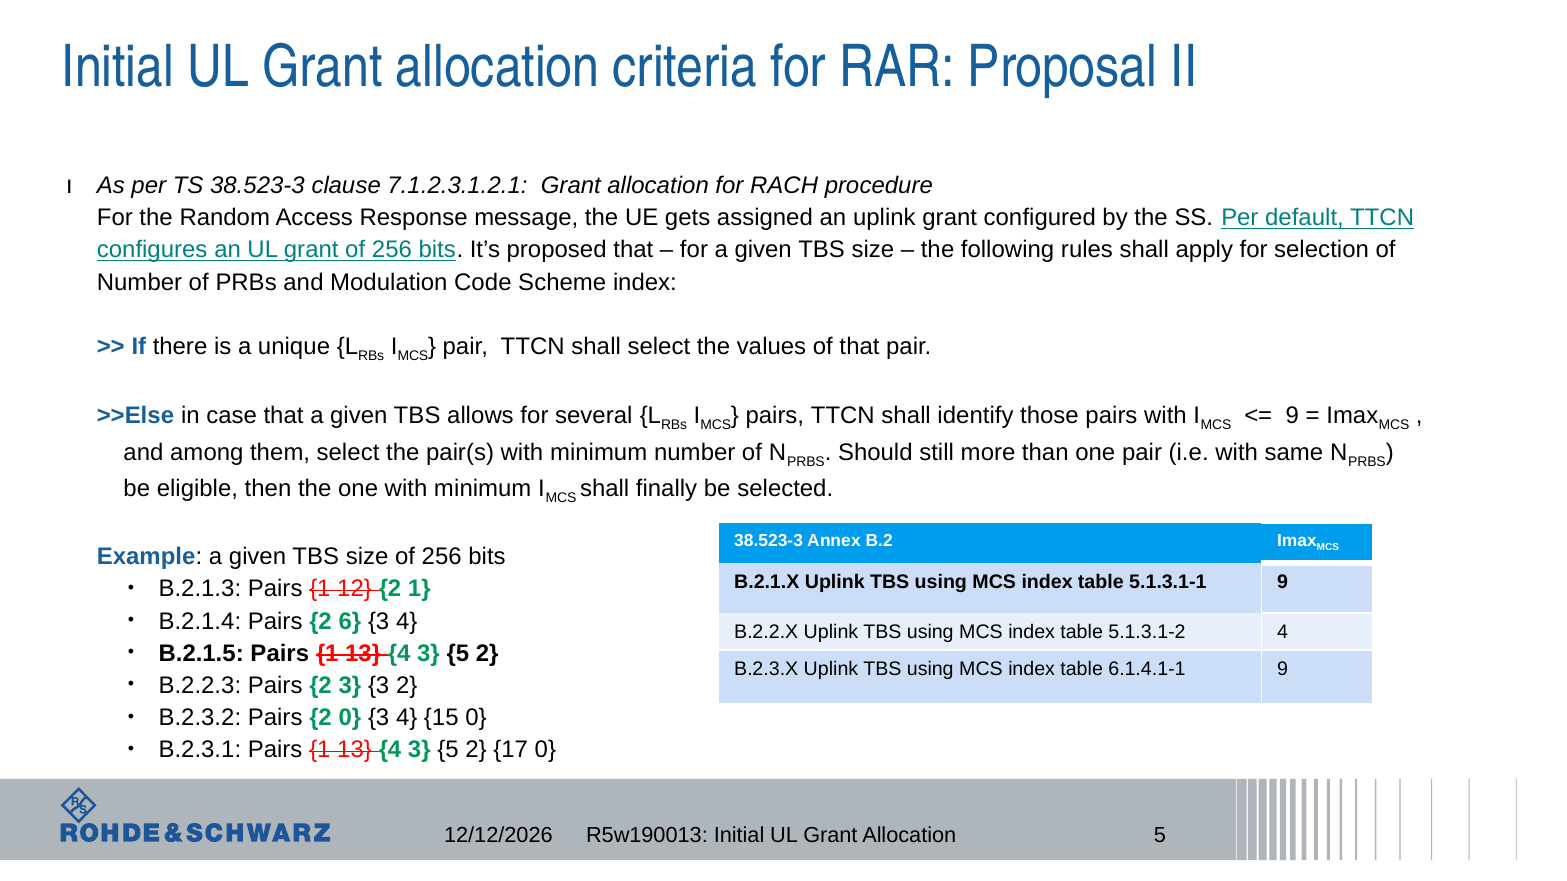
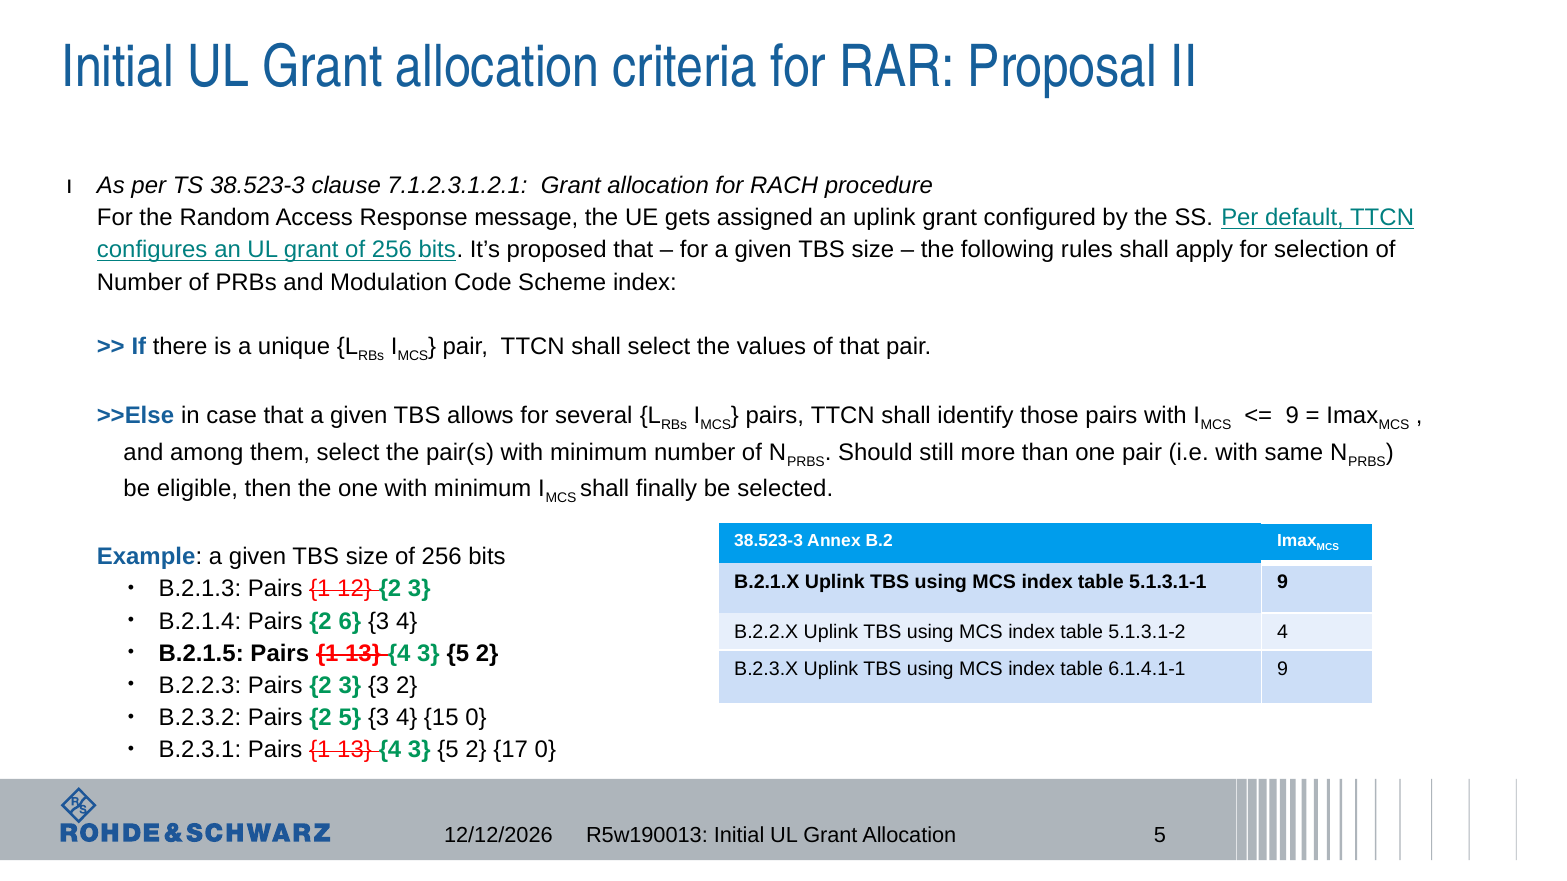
12 2 1: 1 -> 3 (419, 589)
2 0: 0 -> 5 (350, 718)
